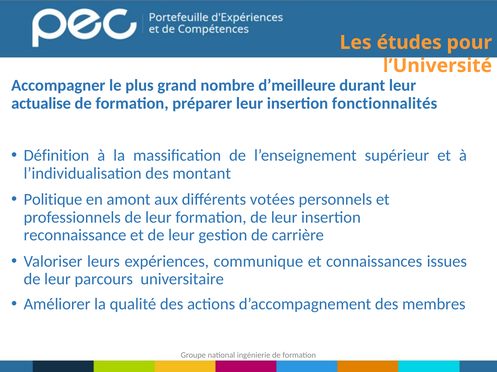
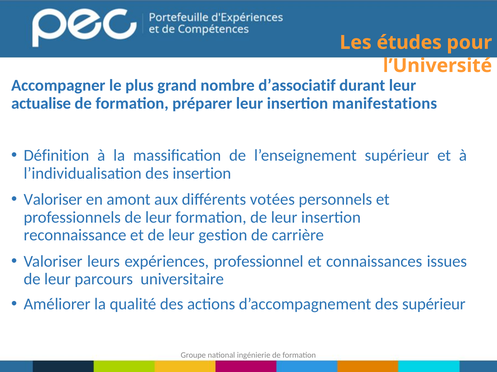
d’meilleure: d’meilleure -> d’associatif (297, 86)
fonctionnalités: fonctionnalités -> manifestations (385, 104)
des montant: montant -> insertion (202, 174)
Politique: Politique -> Valoriser (53, 200)
communique: communique -> professionnel (258, 262)
des membres: membres -> supérieur (434, 304)
